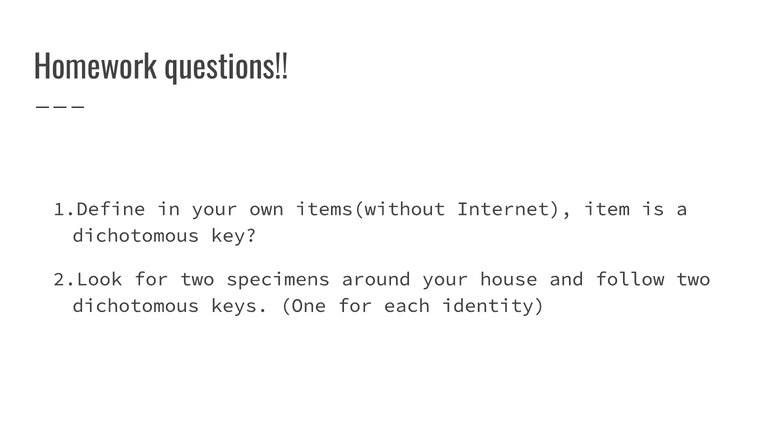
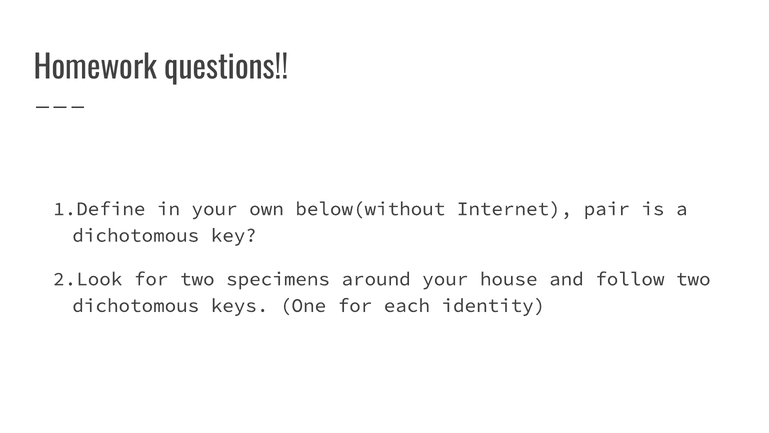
items(without: items(without -> below(without (370, 209)
item: item -> pair (607, 209)
